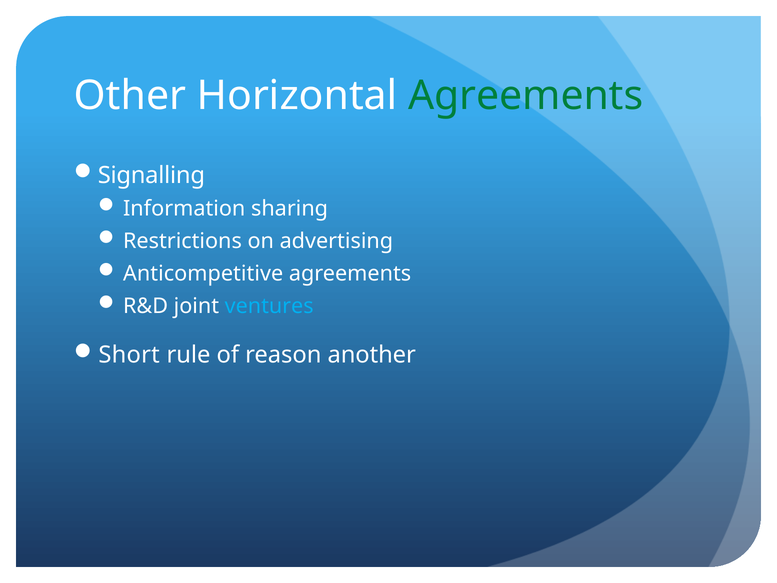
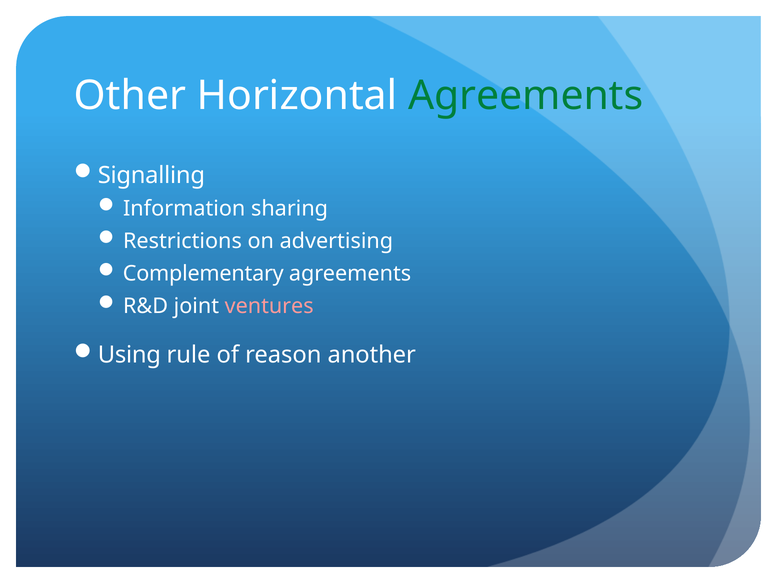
Anticompetitive: Anticompetitive -> Complementary (203, 274)
ventures colour: light blue -> pink (269, 306)
Short: Short -> Using (129, 355)
